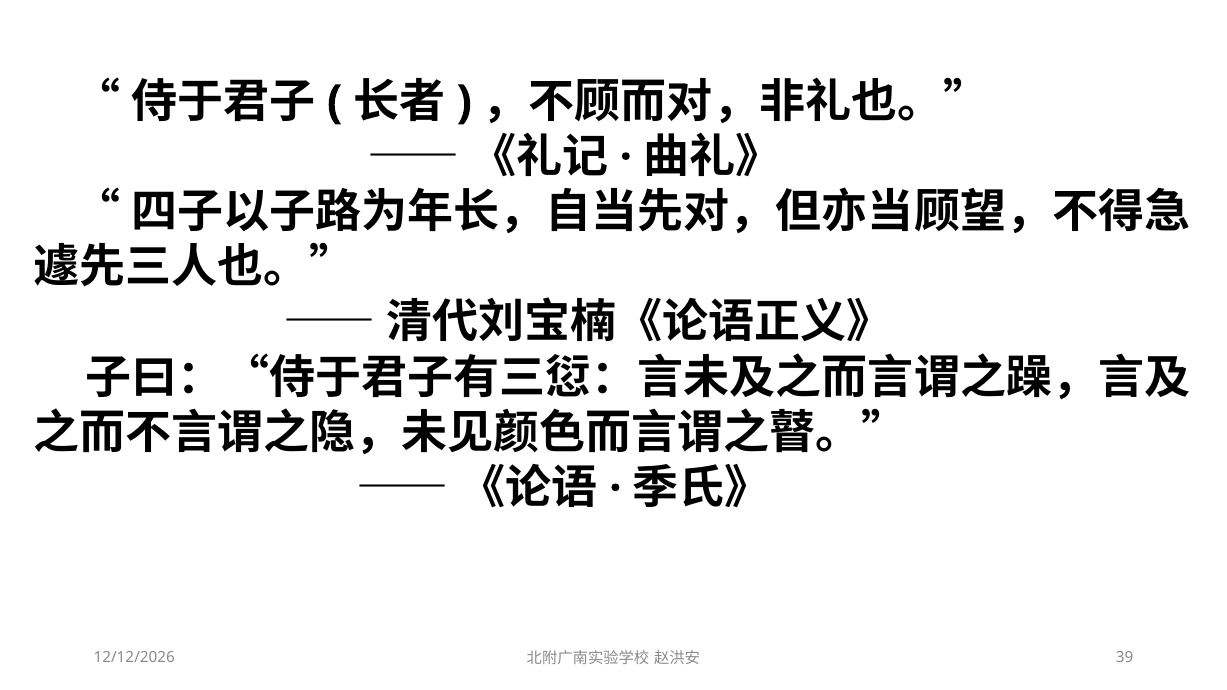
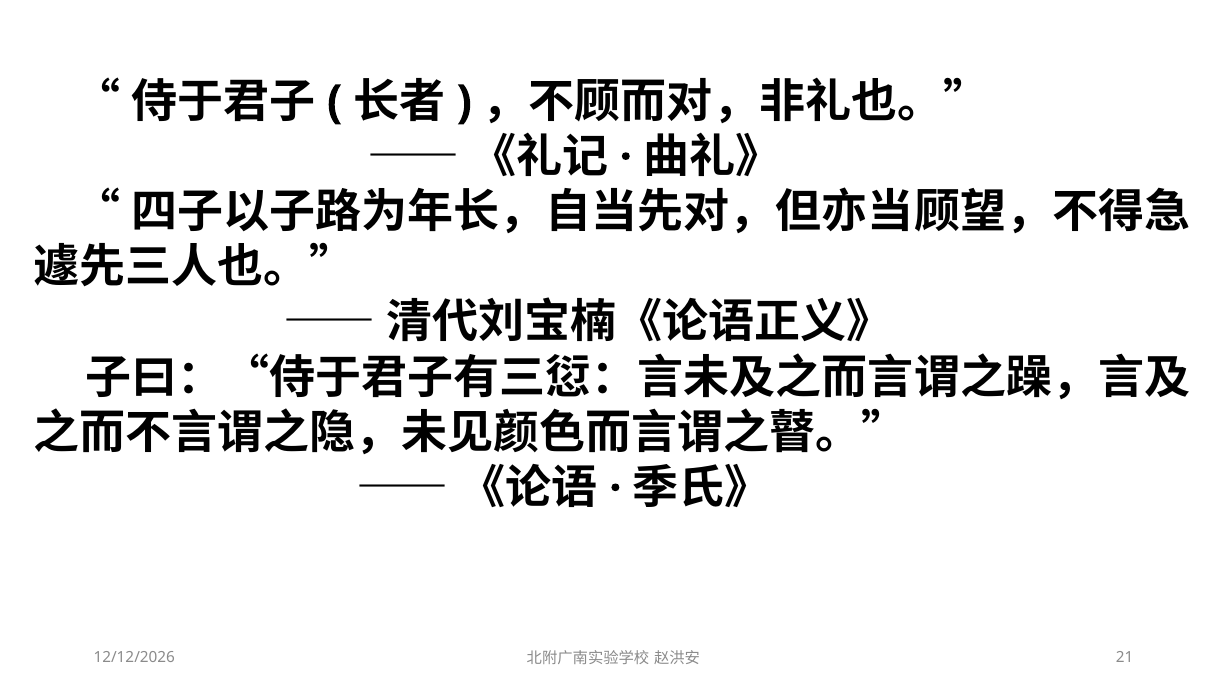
39: 39 -> 21 (1125, 658)
